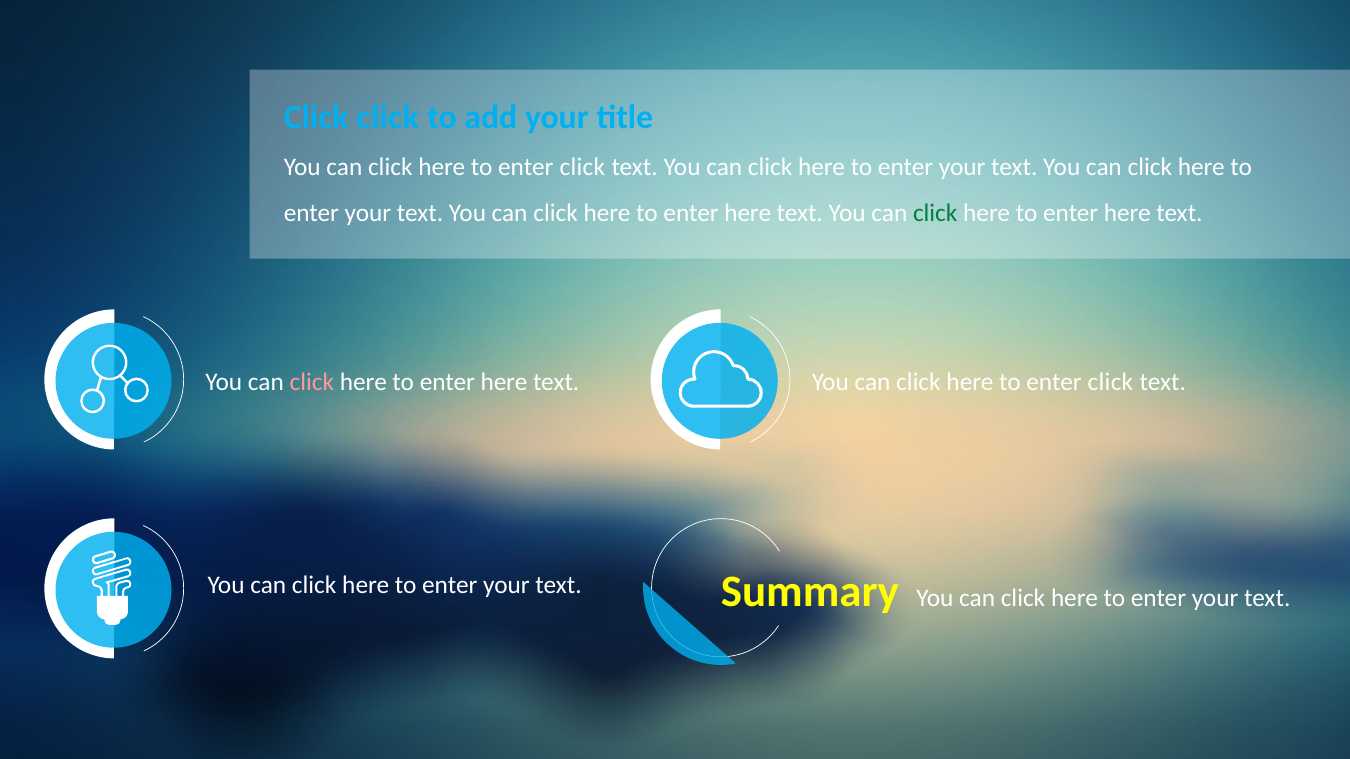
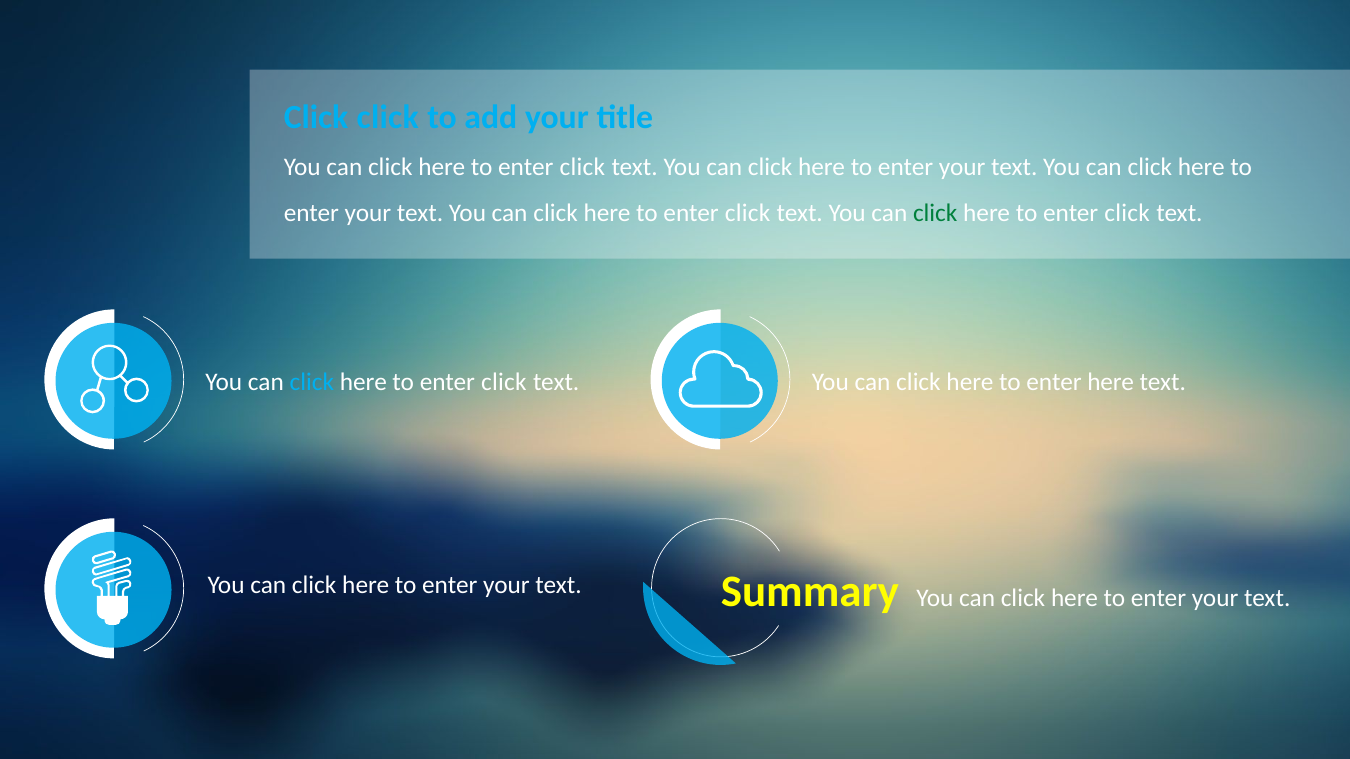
here: here -> click (748, 213)
here: here -> click (1127, 213)
click colour: pink -> light blue (312, 382)
here: here -> click (504, 382)
click: click -> here (1111, 382)
